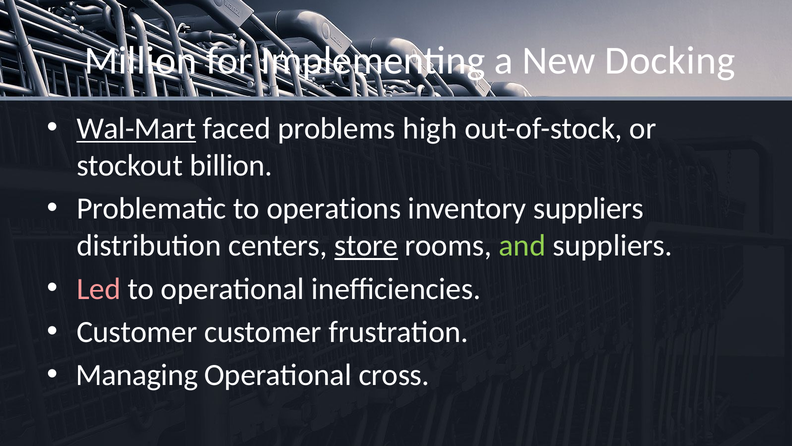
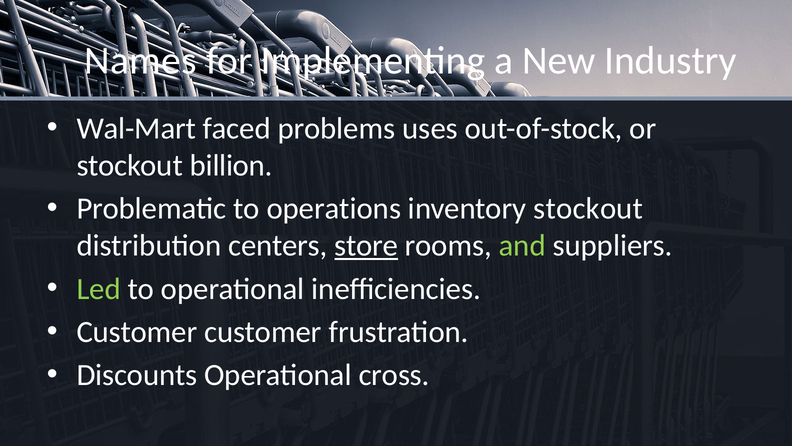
Million: Million -> Names (140, 61)
Docking: Docking -> Industry (670, 61)
Wal-Mart underline: present -> none (136, 128)
high: high -> uses (430, 128)
inventory suppliers: suppliers -> stockout (588, 208)
Led colour: pink -> light green (99, 289)
Managing: Managing -> Discounts (137, 375)
